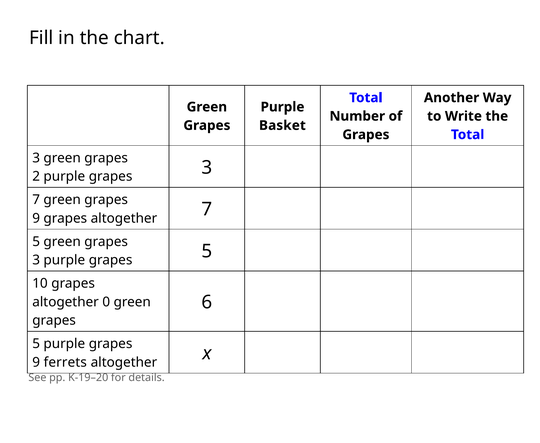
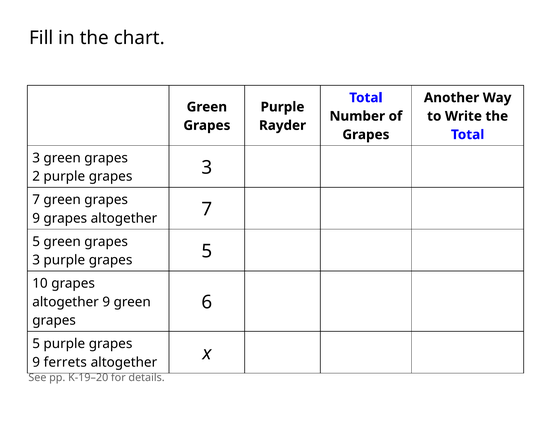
Basket: Basket -> Rayder (283, 125)
altogether 0: 0 -> 9 (106, 302)
